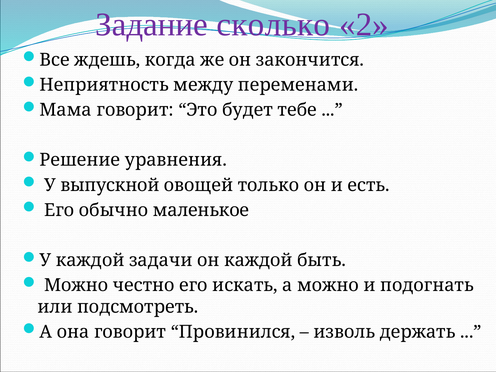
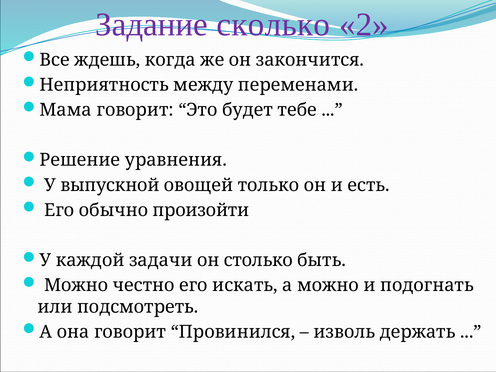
маленькое: маленькое -> произойти (201, 210)
он каждой: каждой -> столько (258, 260)
